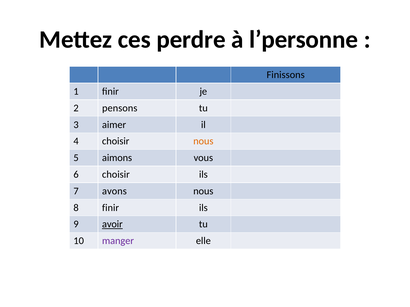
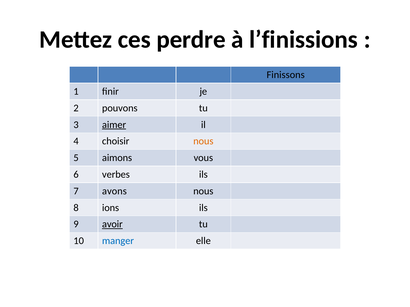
l’personne: l’personne -> l’finissions (304, 40)
pensons: pensons -> pouvons (120, 108)
aimer underline: none -> present (114, 125)
6 choisir: choisir -> verbes (116, 175)
8 finir: finir -> ions (111, 208)
manger colour: purple -> blue (118, 241)
